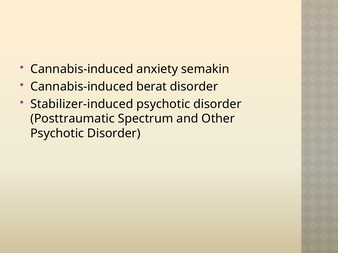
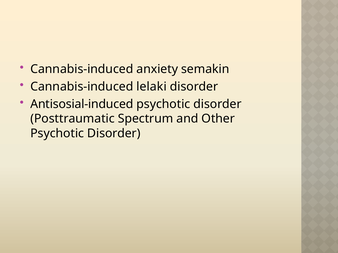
berat: berat -> lelaki (152, 87)
Stabilizer-induced: Stabilizer-induced -> Antisosial-induced (82, 104)
